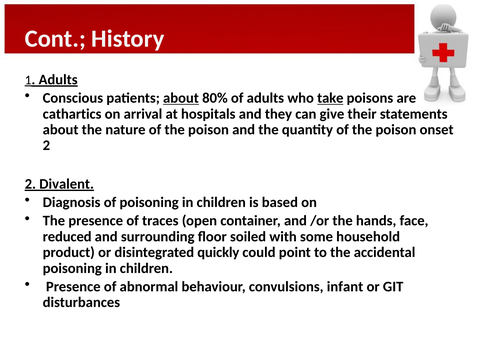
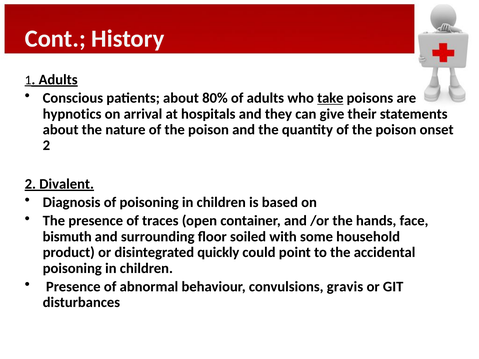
about underline: present -> none (181, 98)
cathartics: cathartics -> hypnotics (72, 114)
reduced: reduced -> bismuth (67, 237)
infant: infant -> gravis (345, 287)
